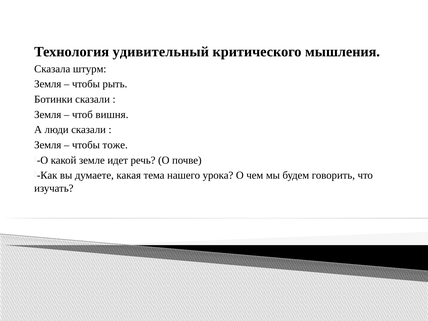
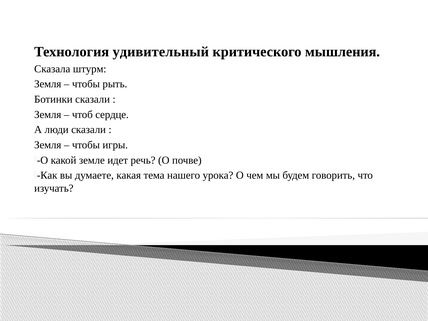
вишня: вишня -> сердце (112, 115)
тоже: тоже -> игры (115, 145)
